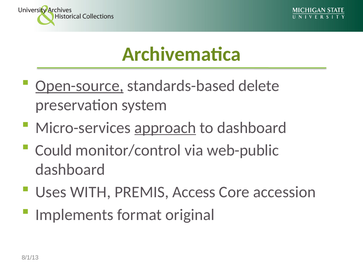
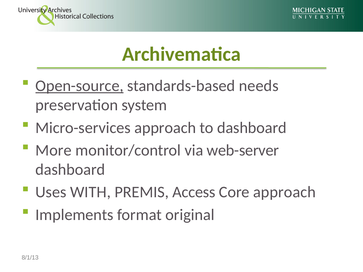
delete: delete -> needs (259, 86)
approach underline: present -> none (165, 128)
Could: Could -> More (54, 150)
web-public: web-public -> web-server (243, 150)
Core accession: accession -> approach (284, 192)
